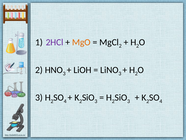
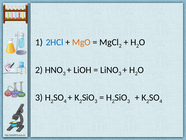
2HCl colour: purple -> blue (54, 42)
